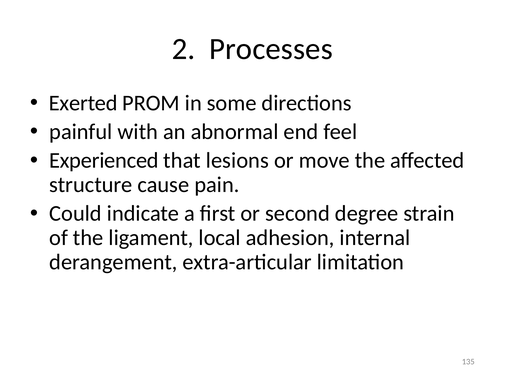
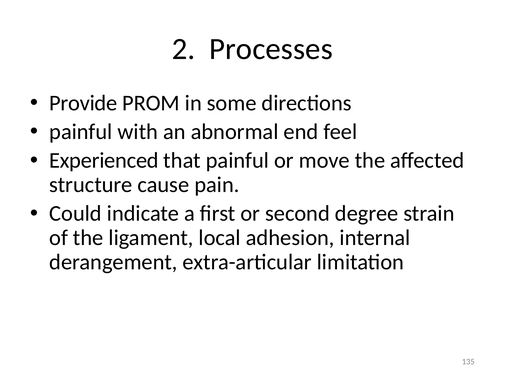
Exerted: Exerted -> Provide (83, 103)
that lesions: lesions -> painful (237, 160)
